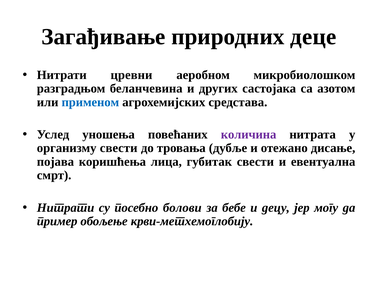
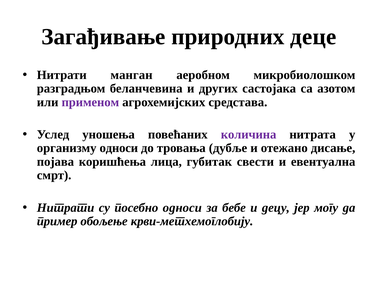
цревни: цревни -> манган (131, 75)
применом colour: blue -> purple (90, 102)
организму свести: свести -> односи (119, 148)
посебно болови: болови -> односи (182, 207)
